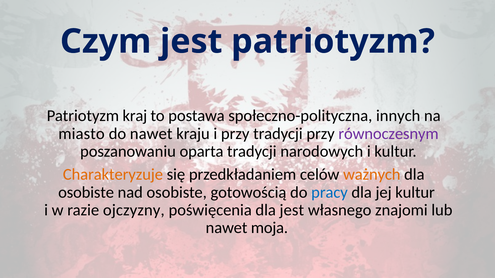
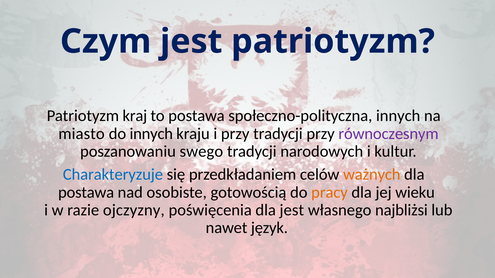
do nawet: nawet -> innych (151, 134)
oparta: oparta -> swego (201, 152)
Charakteryzuje colour: orange -> blue (113, 175)
osobiste: osobiste -> postawa (86, 193)
pracy colour: blue -> orange (329, 193)
jej kultur: kultur -> wieku (415, 193)
znajomi: znajomi -> najbliżsi (401, 210)
moja: moja -> język (269, 228)
